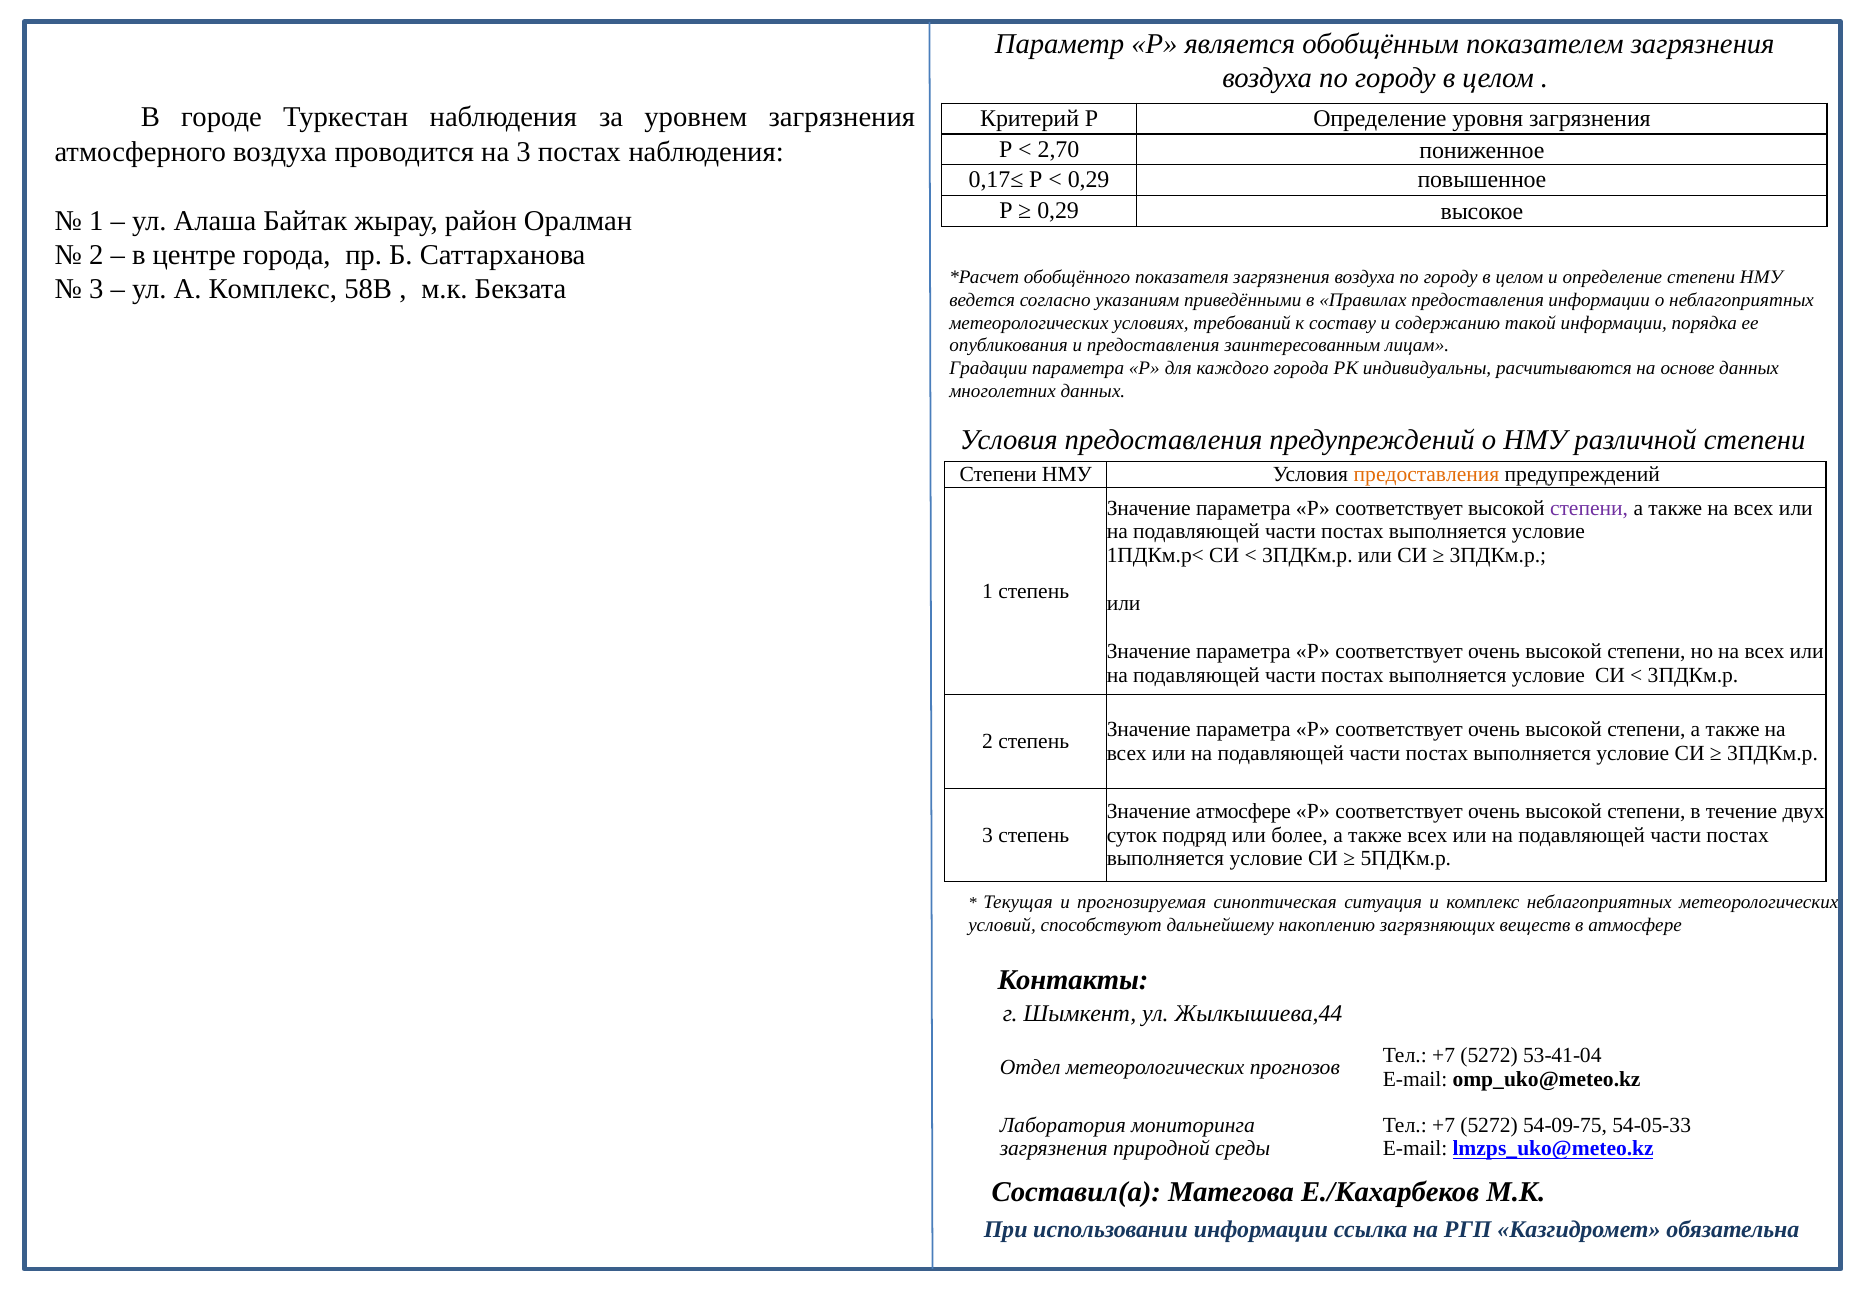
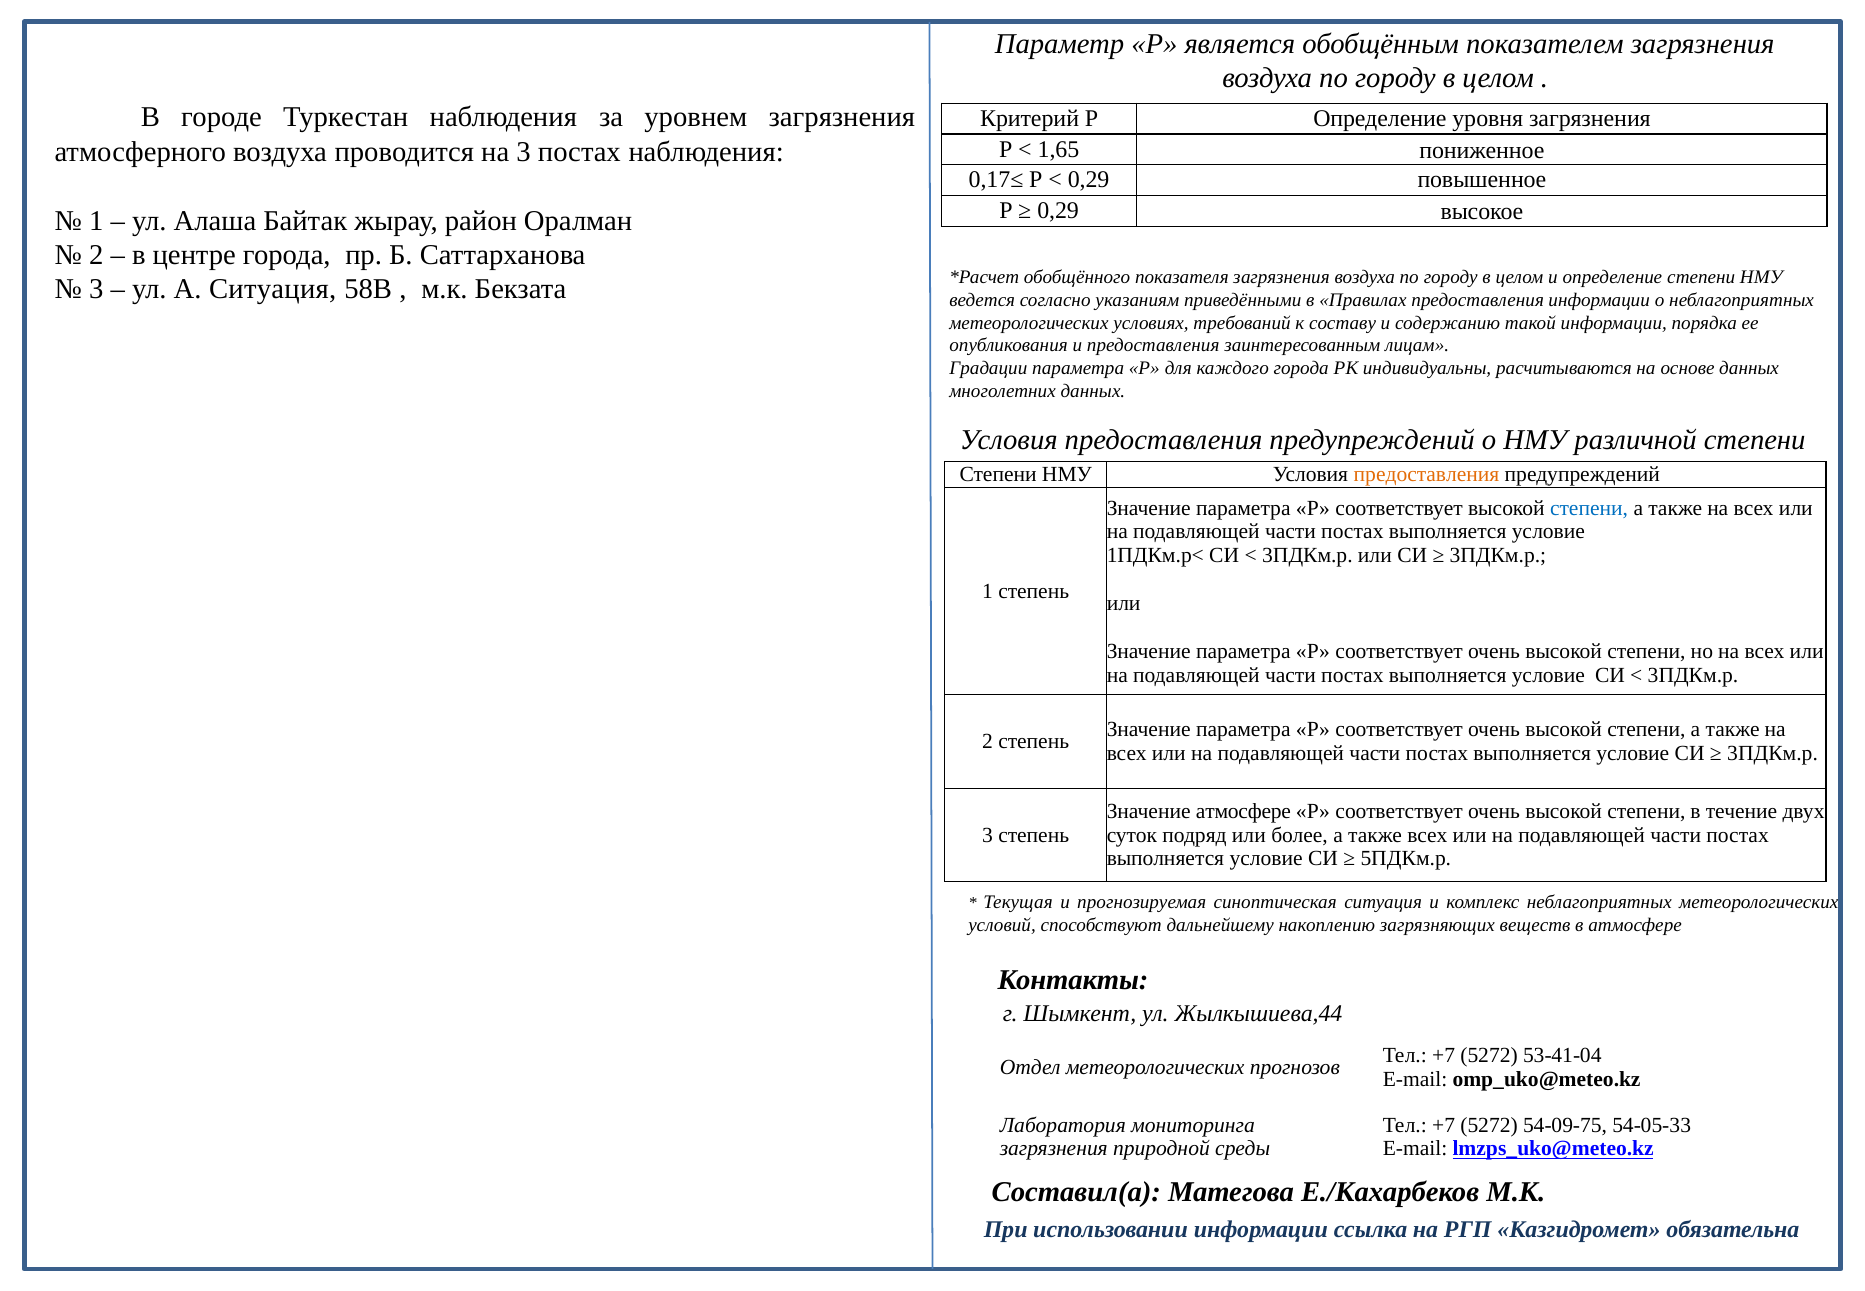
2,70: 2,70 -> 1,65 (1058, 149)
А Комплекс: Комплекс -> Ситуация (273, 289)
степени colour: purple -> blue (1589, 508)
